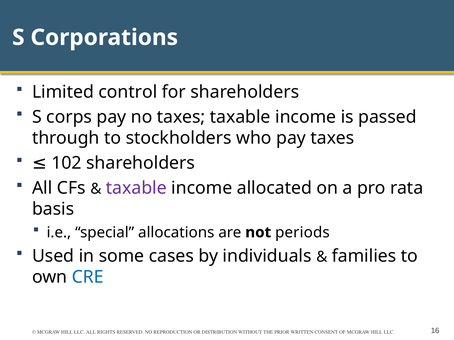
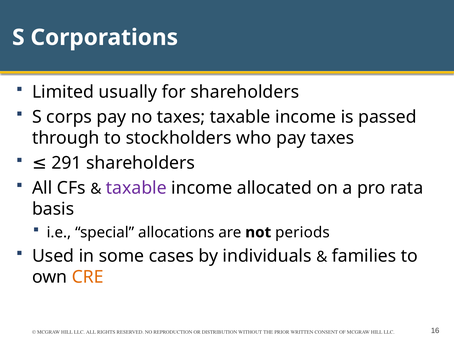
control: control -> usually (128, 92)
102: 102 -> 291 (66, 163)
CRE colour: blue -> orange (88, 278)
